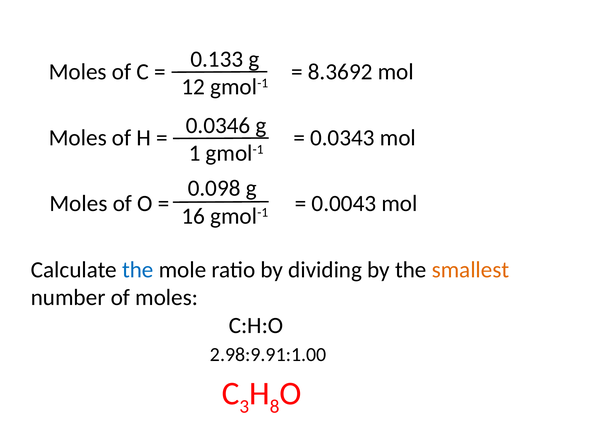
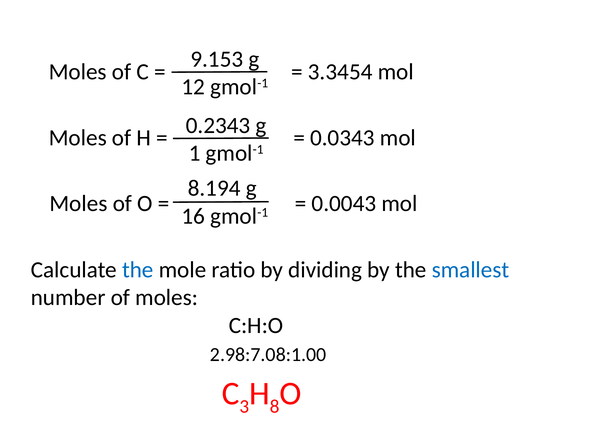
0.133: 0.133 -> 9.153 (217, 59)
8.3692: 8.3692 -> 3.3454 (340, 72)
0.0346: 0.0346 -> 0.2343 (218, 125)
0.098: 0.098 -> 8.194 (214, 188)
smallest colour: orange -> blue (470, 270)
2.98:9.91:1.00: 2.98:9.91:1.00 -> 2.98:7.08:1.00 (268, 354)
